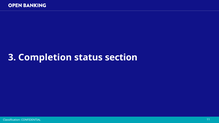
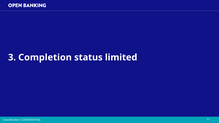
section: section -> limited (121, 57)
